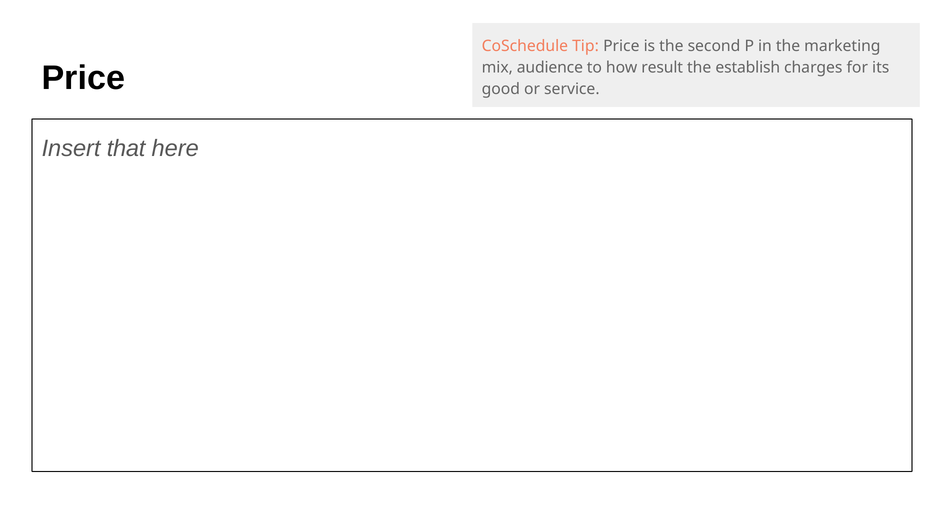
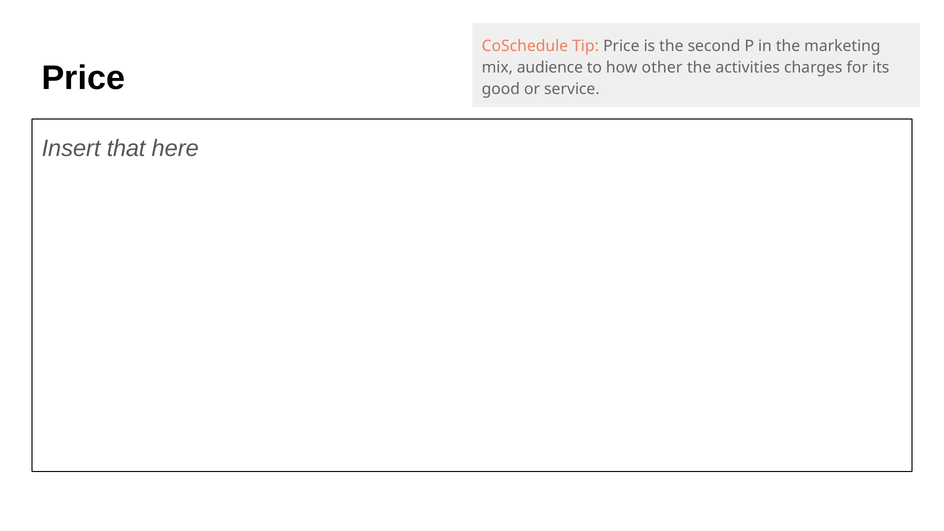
result: result -> other (662, 68)
establish: establish -> activities (748, 68)
